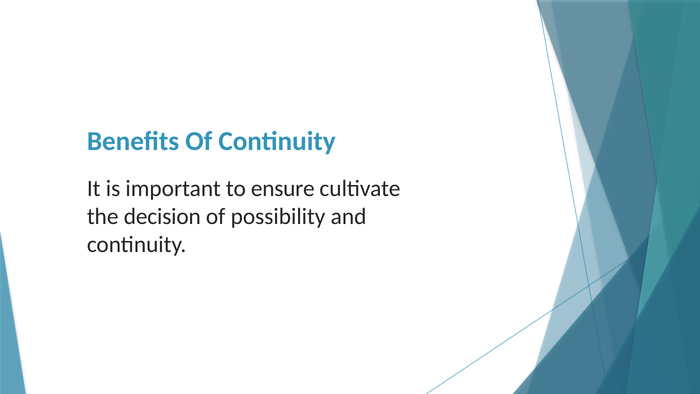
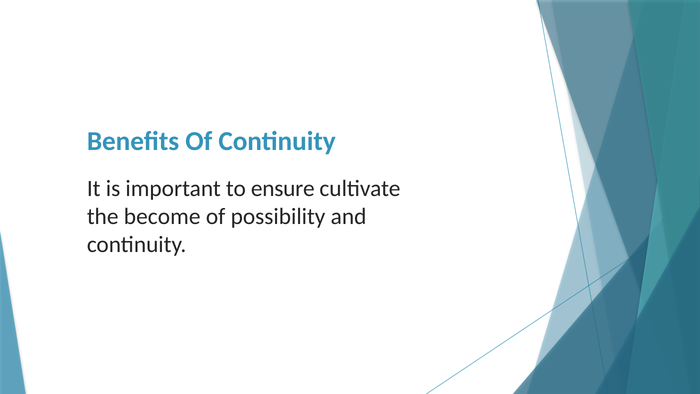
decision: decision -> become (162, 216)
